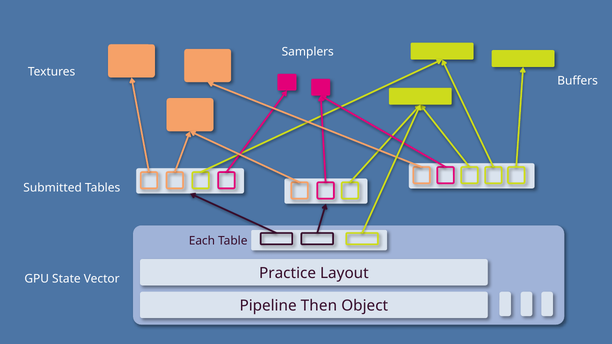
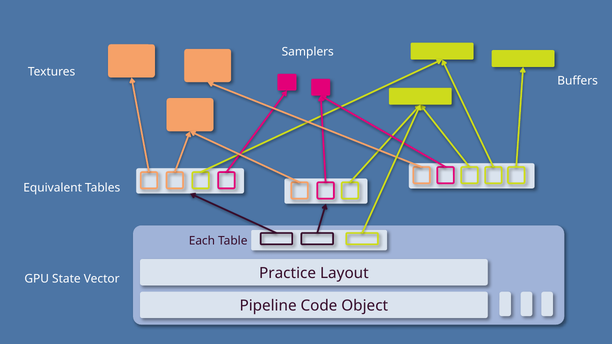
Submitted: Submitted -> Equivalent (53, 188)
Then: Then -> Code (319, 306)
